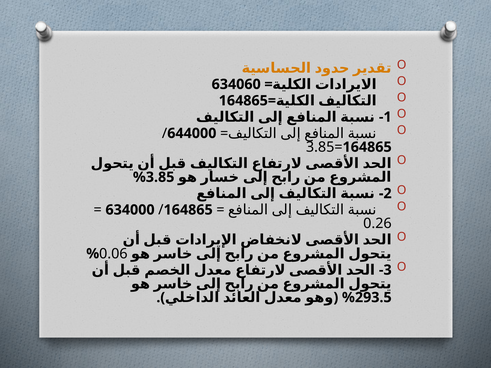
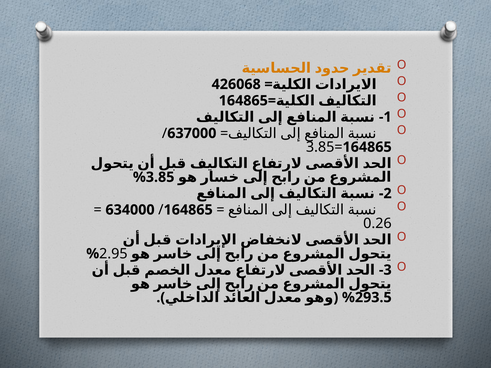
634060: 634060 -> 426068 (236, 84)
644000: 644000 -> 637000 (192, 133)
0.06: 0.06 -> 2.95 (113, 254)
